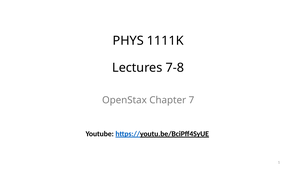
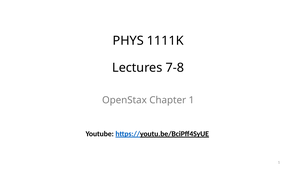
Chapter 7: 7 -> 1 (191, 101)
